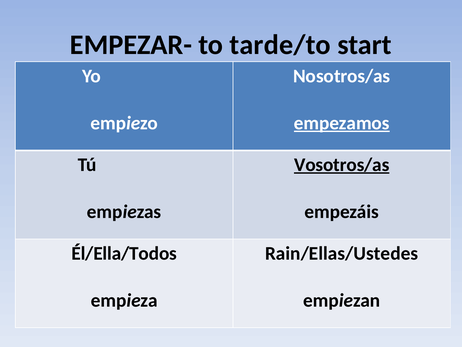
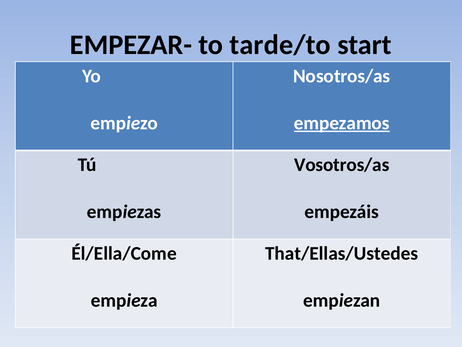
Vosotros/as underline: present -> none (342, 164)
Él/Ella/Todos: Él/Ella/Todos -> Él/Ella/Come (124, 253)
Rain/Ellas/Ustedes: Rain/Ellas/Ustedes -> That/Ellas/Ustedes (342, 253)
